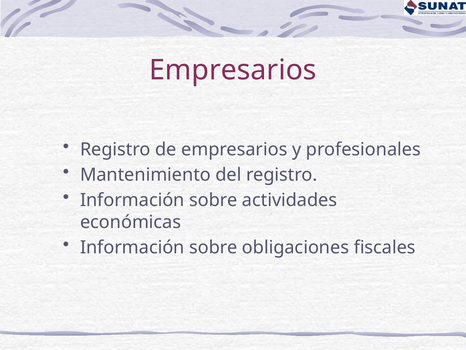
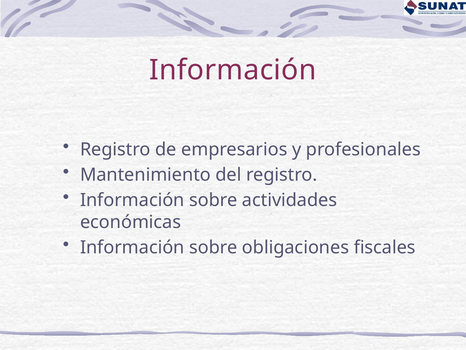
Empresarios: Empresarios -> Información (233, 70)
